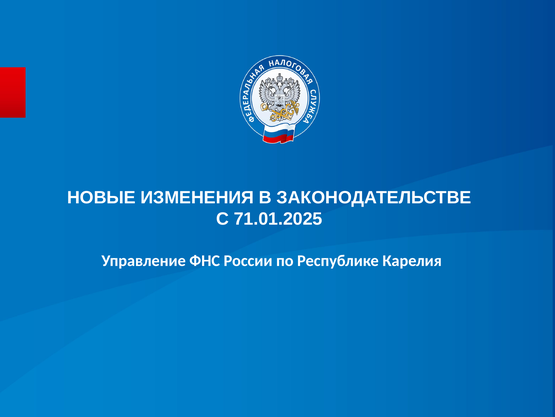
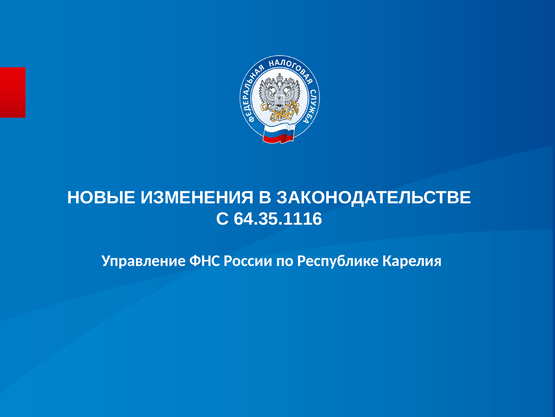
71.01.2025: 71.01.2025 -> 64.35.1116 (278, 219)
